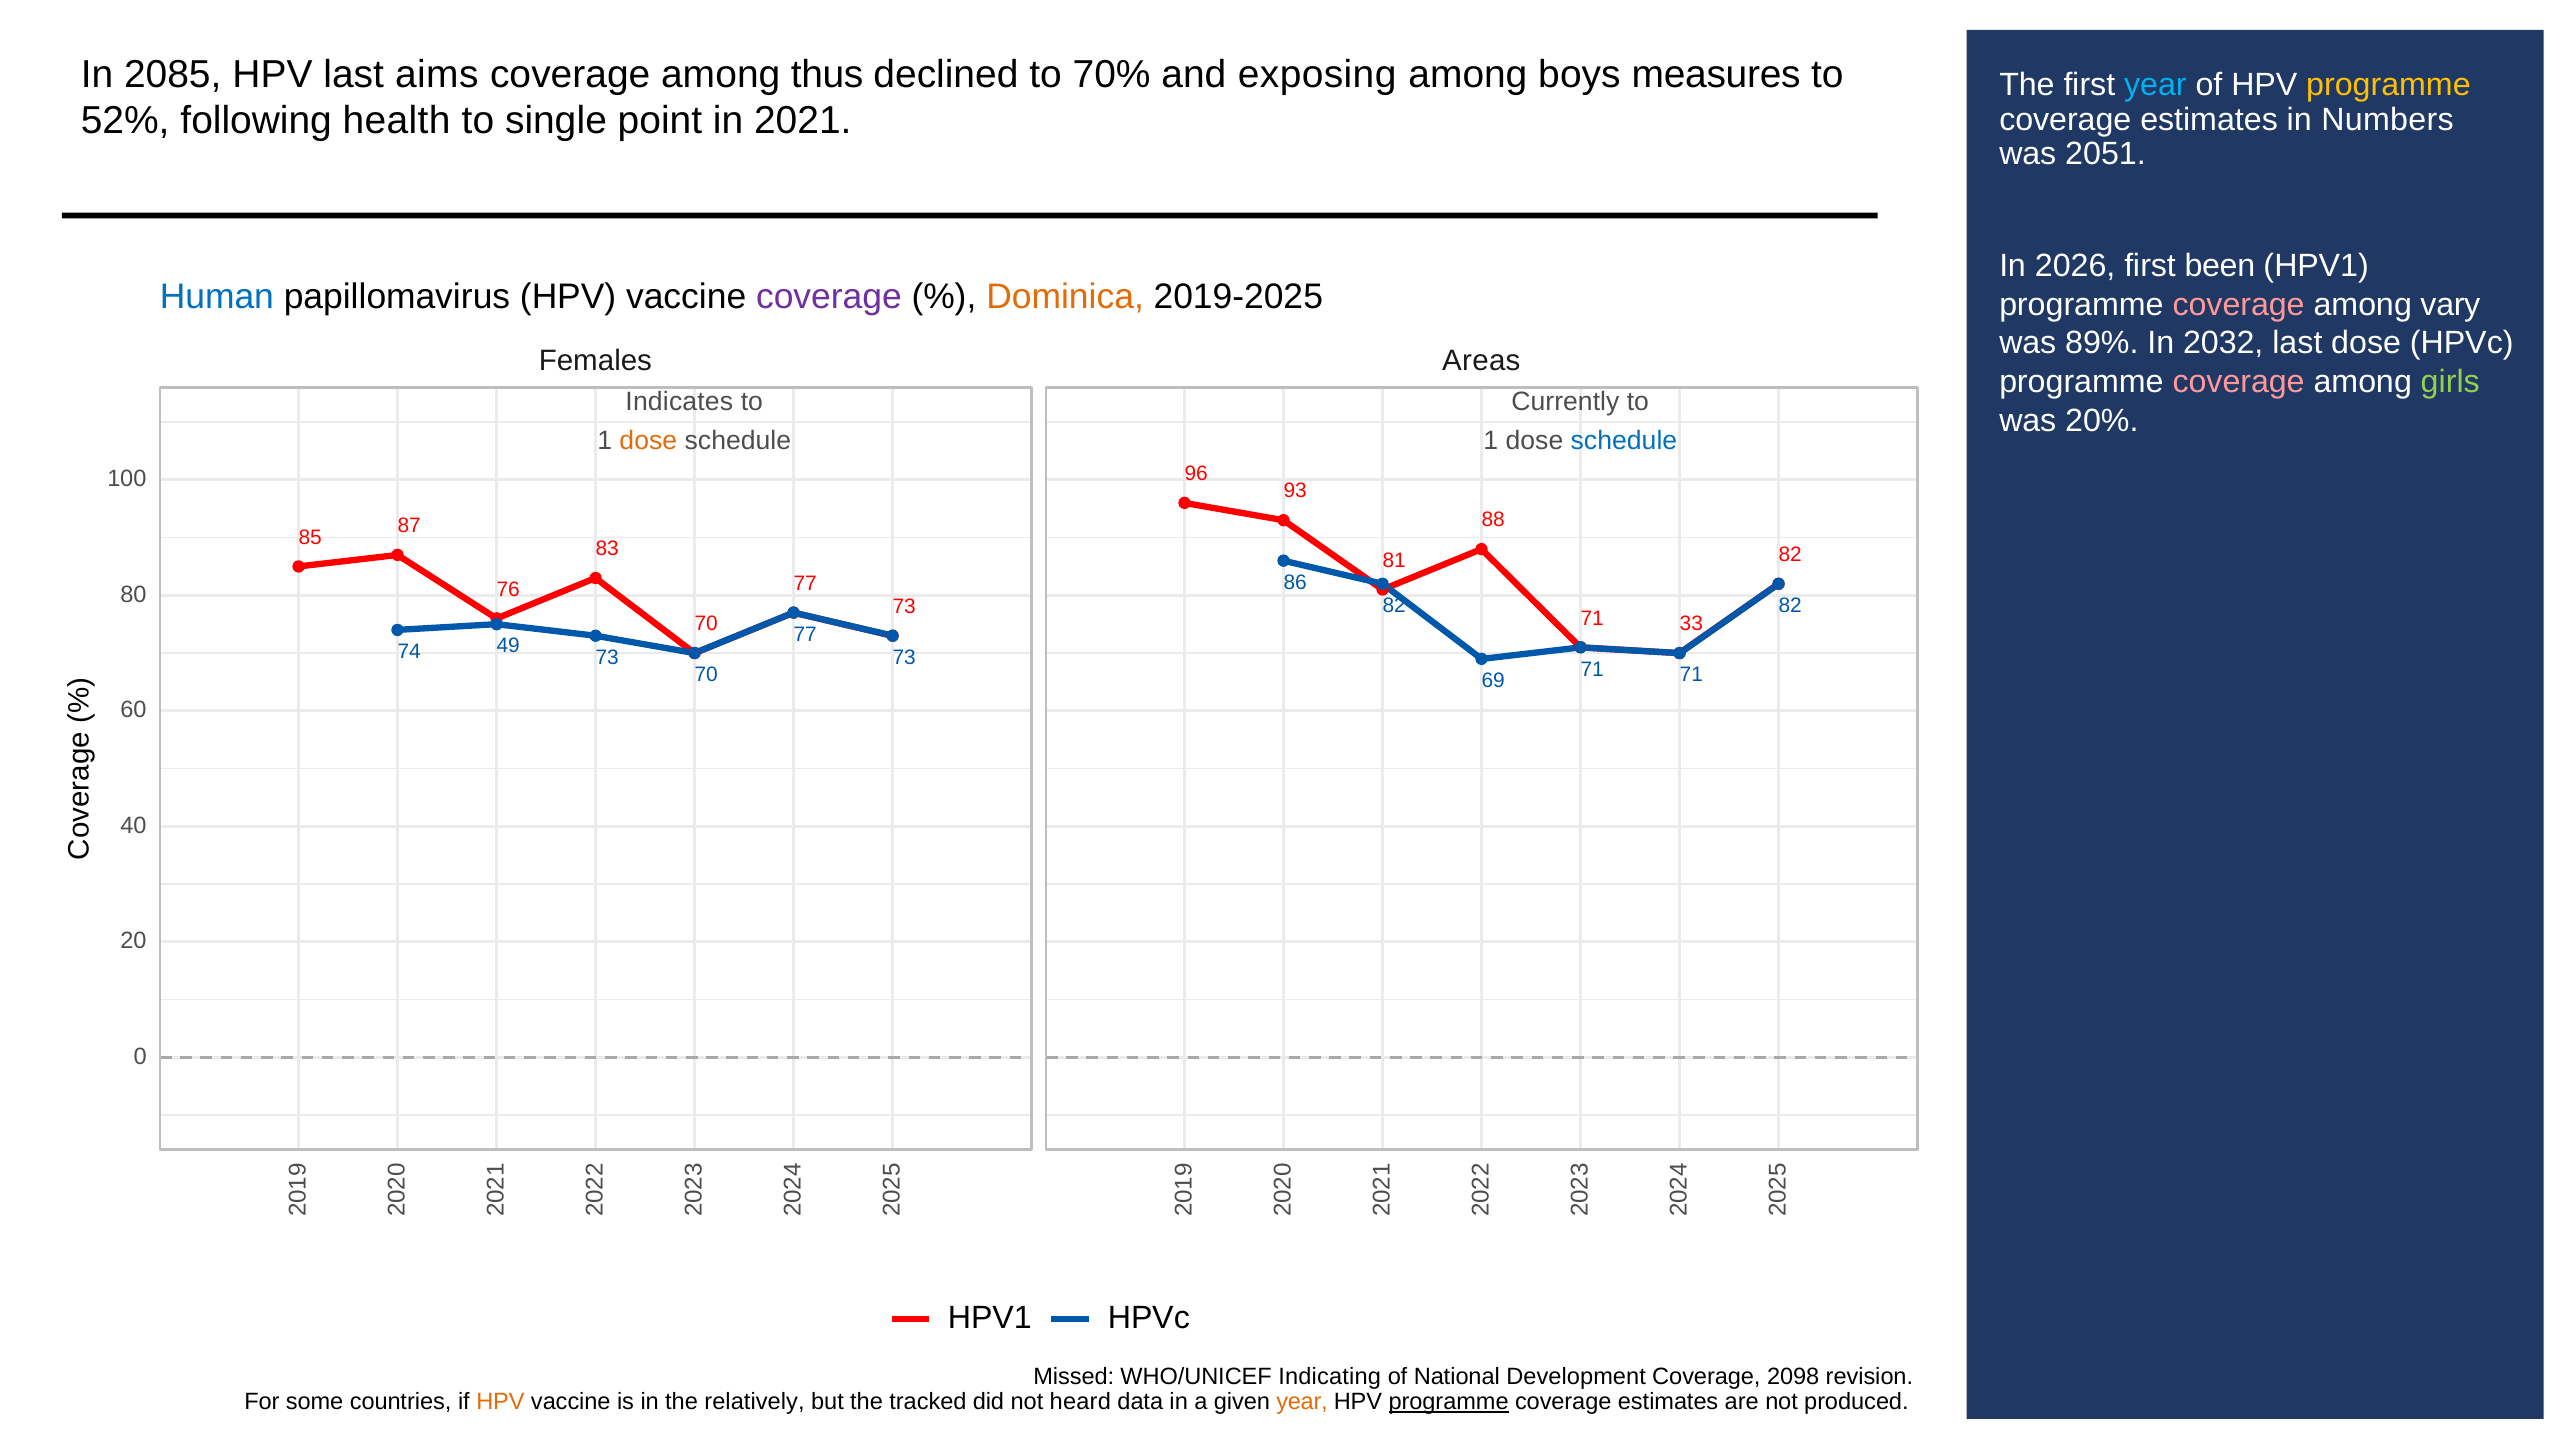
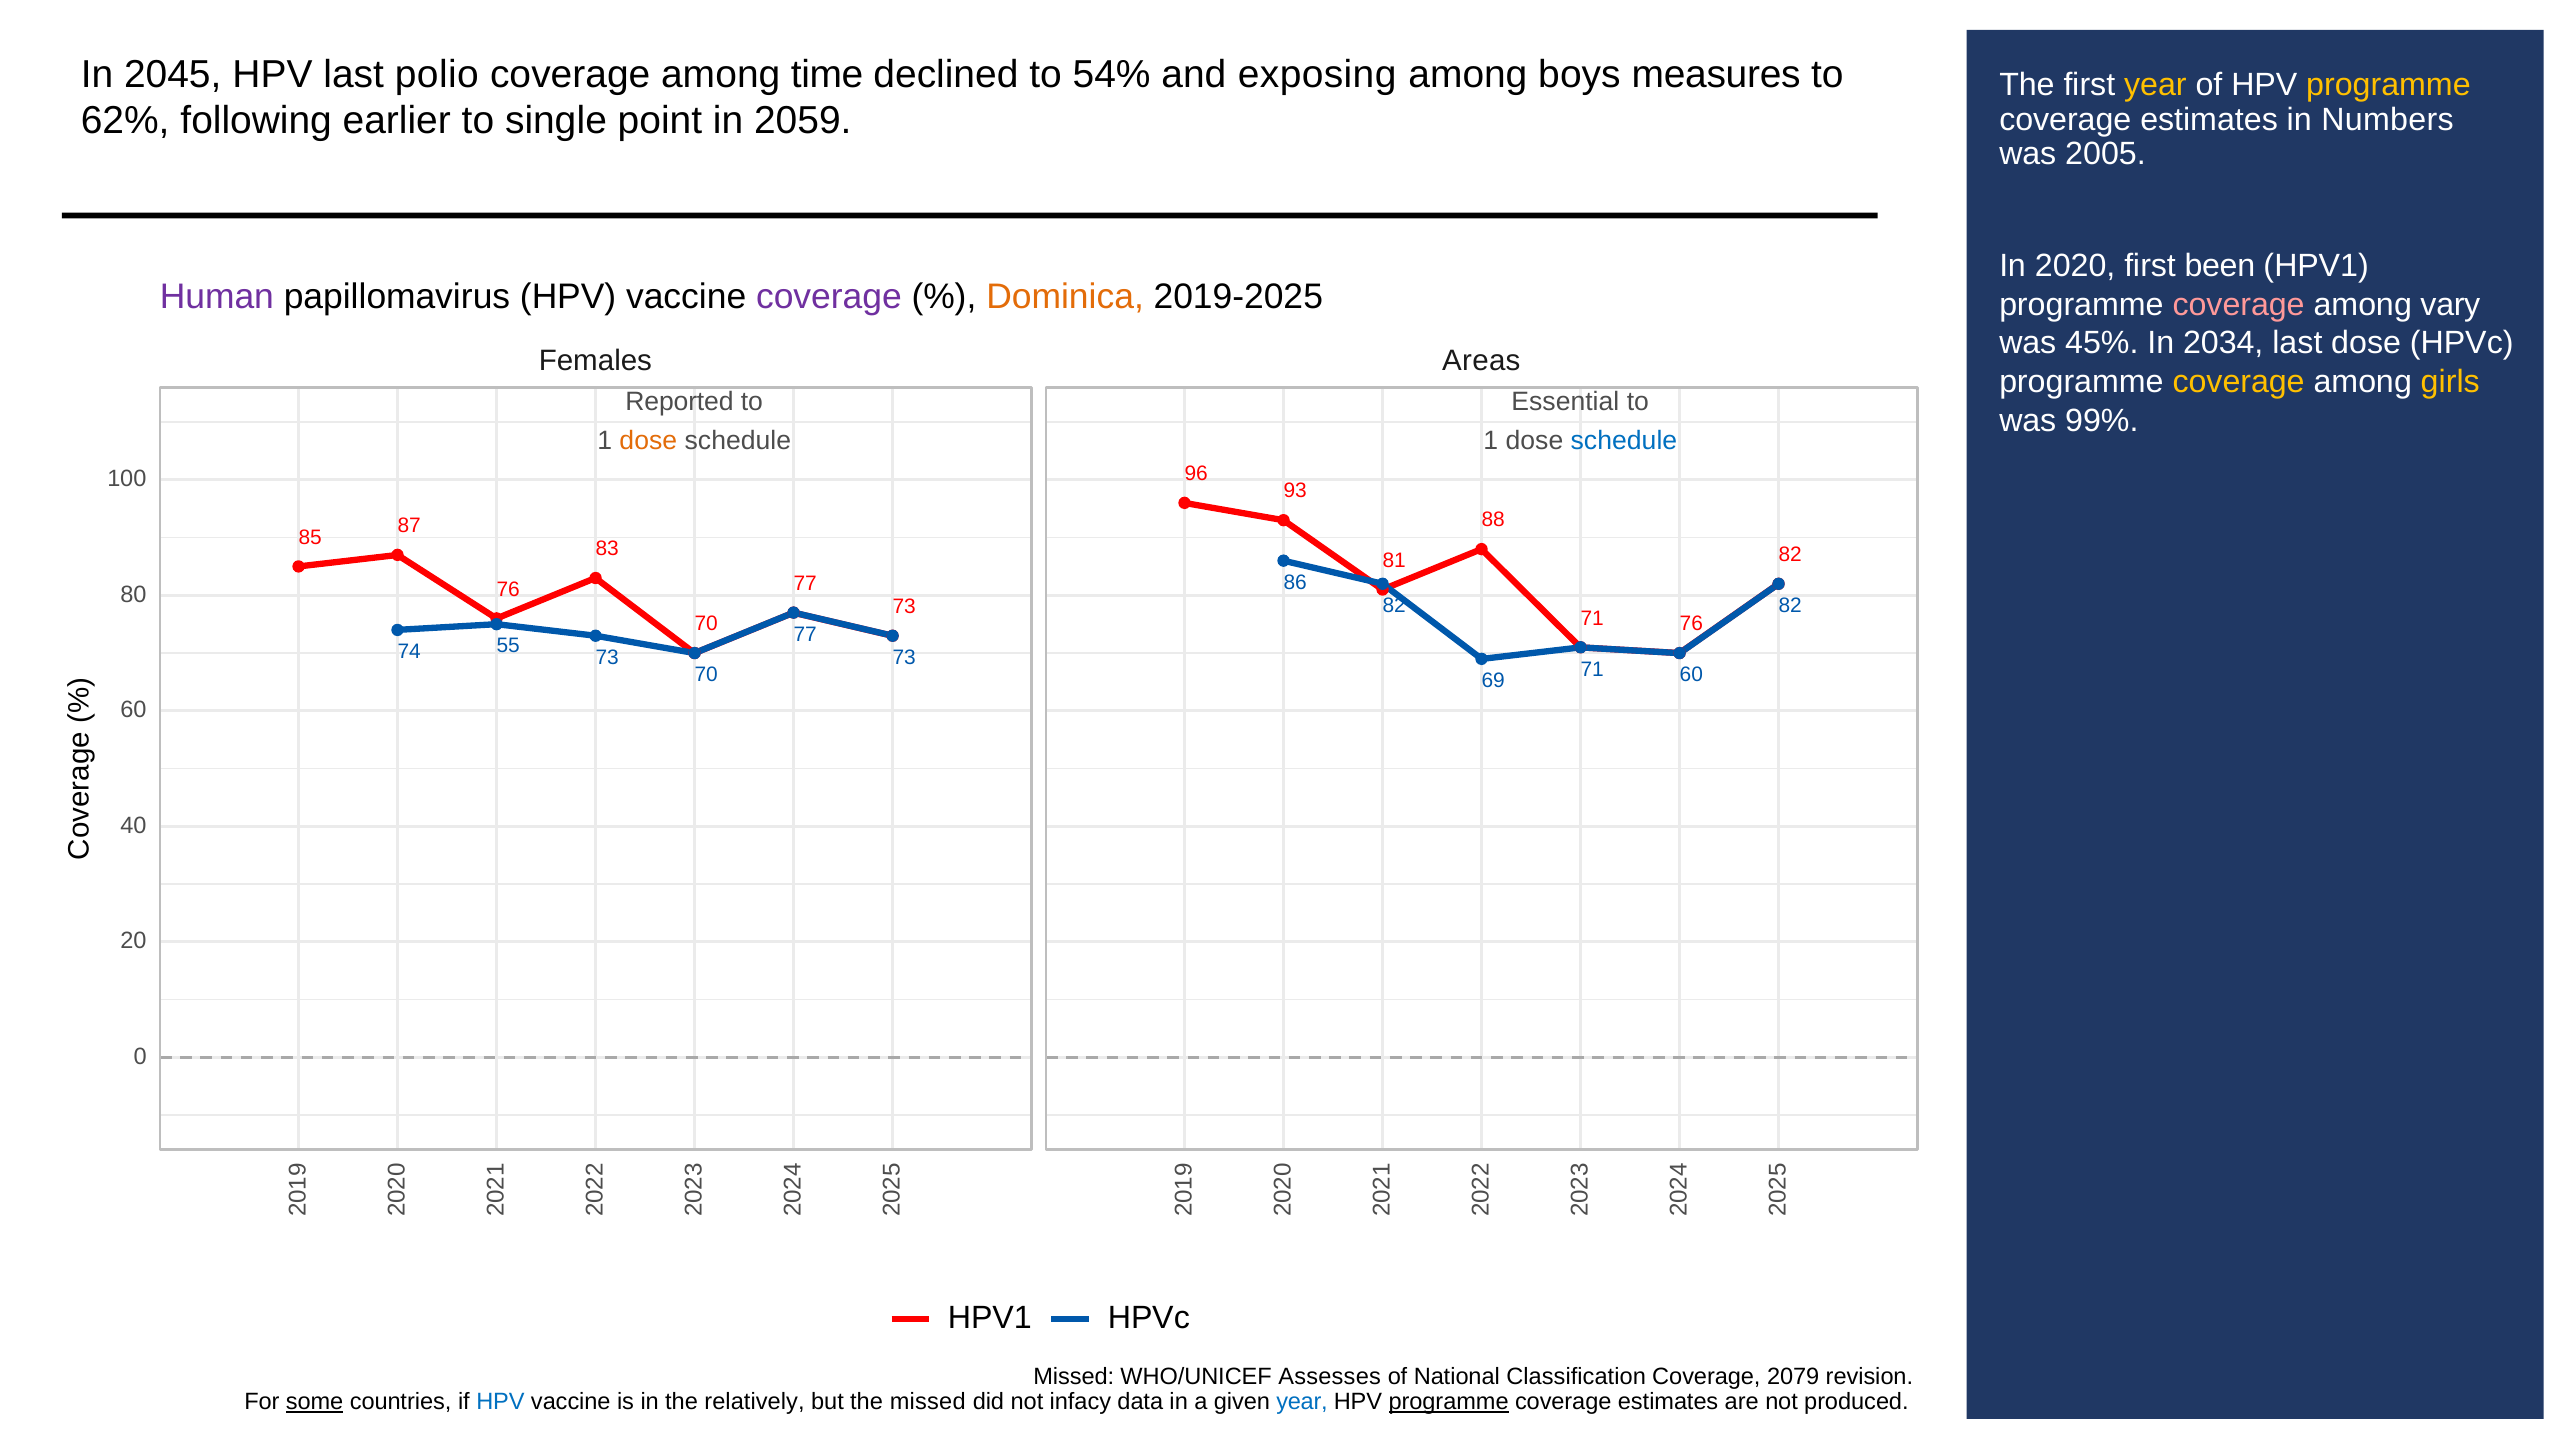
2085: 2085 -> 2045 (173, 74)
aims: aims -> polio (437, 74)
thus: thus -> time (827, 74)
70%: 70% -> 54% (1112, 74)
year colour: light blue -> yellow (2155, 85)
52%: 52% -> 62% (125, 121)
health: health -> earlier (397, 121)
2021: 2021 -> 2059 (803, 121)
2051: 2051 -> 2005 (2105, 154)
2026: 2026 -> 2020 (2075, 266)
Human colour: blue -> purple (217, 297)
89%: 89% -> 45% (2102, 343)
2032: 2032 -> 2034 (2223, 343)
coverage colour: pink -> yellow (2239, 382)
girls colour: light green -> yellow (2450, 382)
Indicates: Indicates -> Reported (680, 402)
Currently: Currently -> Essential (1565, 402)
20%: 20% -> 99% (2102, 421)
71 33: 33 -> 76 (1691, 624)
49: 49 -> 55 (508, 646)
71 71: 71 -> 60 (1691, 675)
Indicating: Indicating -> Assesses (1330, 1376)
Development: Development -> Classification (1576, 1376)
2098: 2098 -> 2079 (1793, 1376)
some underline: none -> present (315, 1402)
HPV colour: orange -> blue (500, 1402)
the tracked: tracked -> missed (928, 1402)
heard: heard -> infacy (1080, 1402)
year colour: orange -> blue (1302, 1402)
